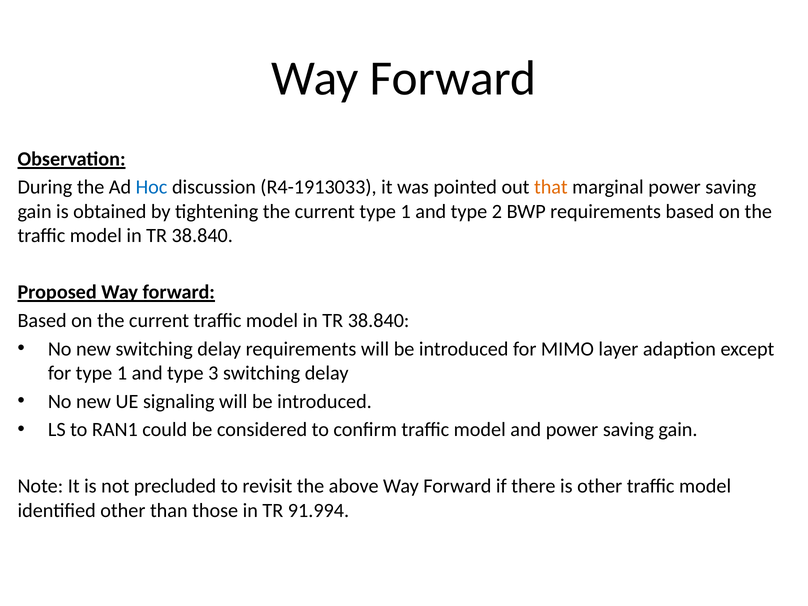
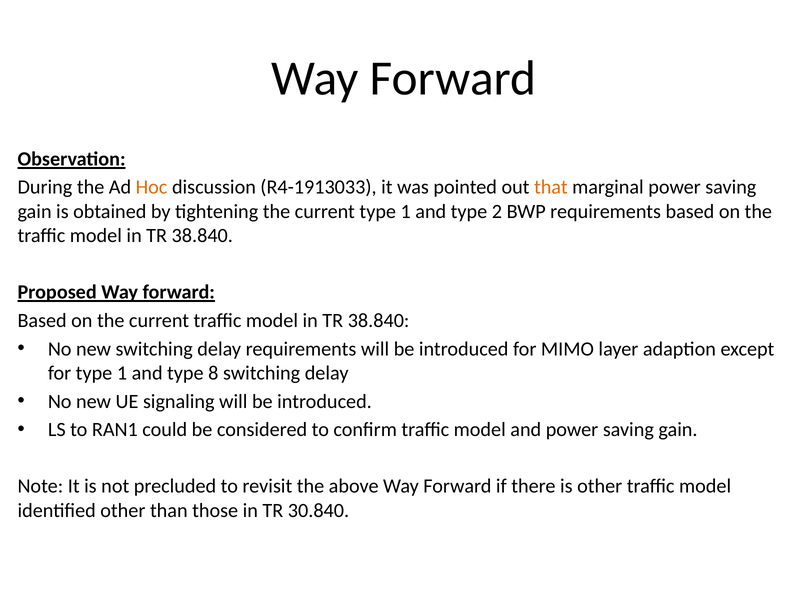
Hoc colour: blue -> orange (152, 187)
3: 3 -> 8 (213, 373)
91.994: 91.994 -> 30.840 (318, 510)
